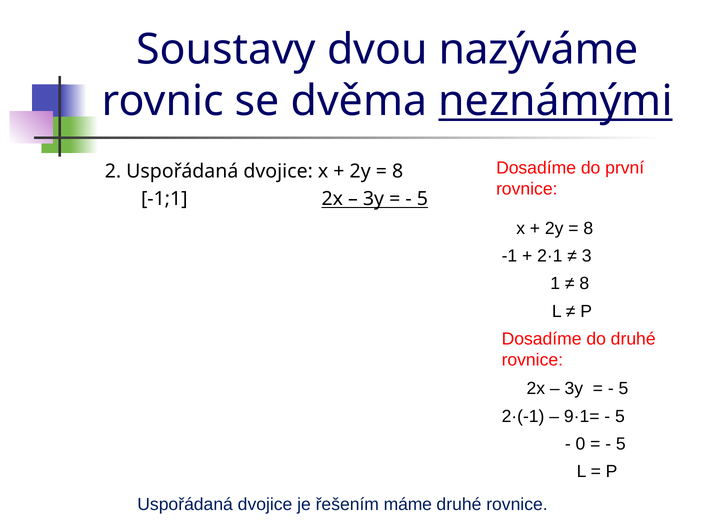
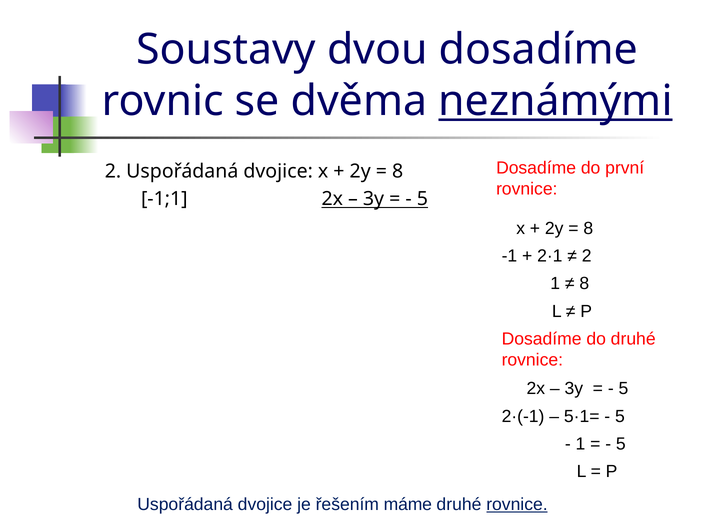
dvou nazýváme: nazýváme -> dosadíme (538, 50)
3: 3 -> 2 (587, 256)
9·1=: 9·1= -> 5·1= (582, 417)
0: 0 -> 1 (580, 444)
rovnice underline: none -> present (517, 505)
